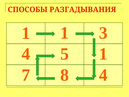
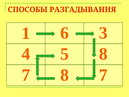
1 1: 1 -> 6 (65, 33)
5 1: 1 -> 8 (103, 54)
7 8 4: 4 -> 7 (103, 75)
